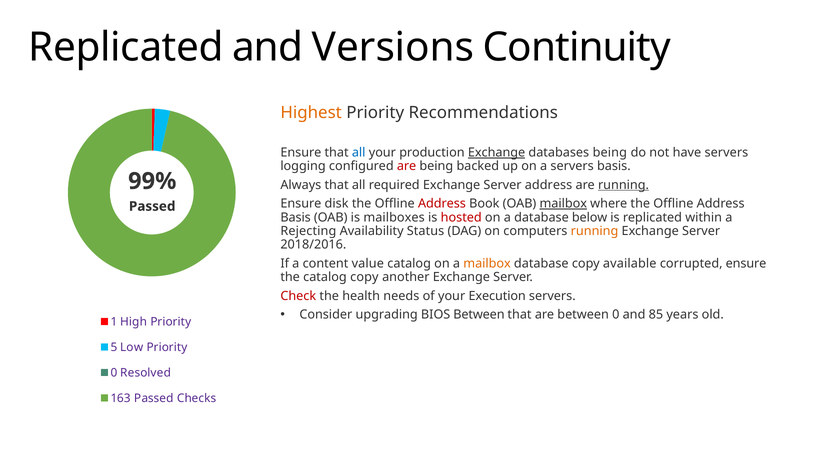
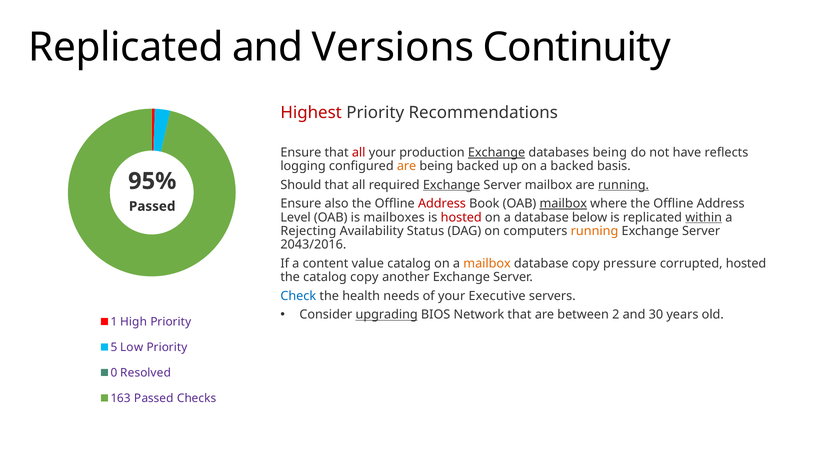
Highest colour: orange -> red (311, 113)
all colour: blue -> red (359, 153)
have servers: servers -> reflects (726, 153)
are colour: red -> orange (407, 166)
a servers: servers -> backed (572, 166)
99%: 99% -> 95% (152, 181)
Always: Always -> Should (301, 185)
Exchange underline: none -> present (452, 185)
Server address: address -> mailbox (549, 185)
disk: disk -> also (337, 204)
Basis: Basis -> Level (296, 217)
within underline: none -> present (704, 217)
2018/2016: 2018/2016 -> 2043/2016 (313, 245)
available: available -> pressure (630, 264)
corrupted ensure: ensure -> hosted (746, 264)
Check colour: red -> blue (298, 296)
Execution: Execution -> Executive (497, 296)
upgrading underline: none -> present (387, 315)
BIOS Between: Between -> Network (479, 315)
between 0: 0 -> 2 (616, 315)
85: 85 -> 30 (656, 315)
